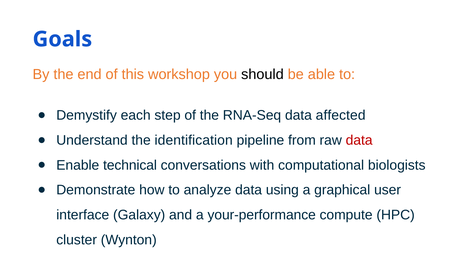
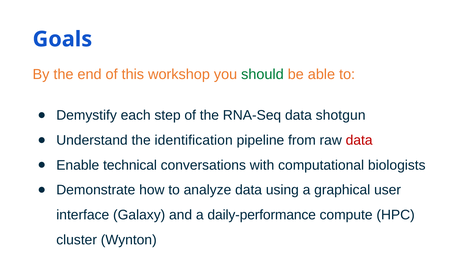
should colour: black -> green (262, 74)
affected: affected -> shotgun (341, 115)
your-performance: your-performance -> daily-performance (262, 215)
